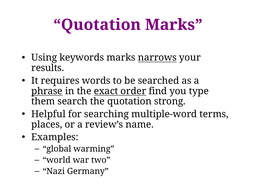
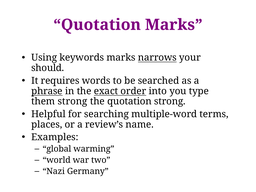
results: results -> should (48, 68)
find: find -> into (158, 91)
them search: search -> strong (73, 101)
